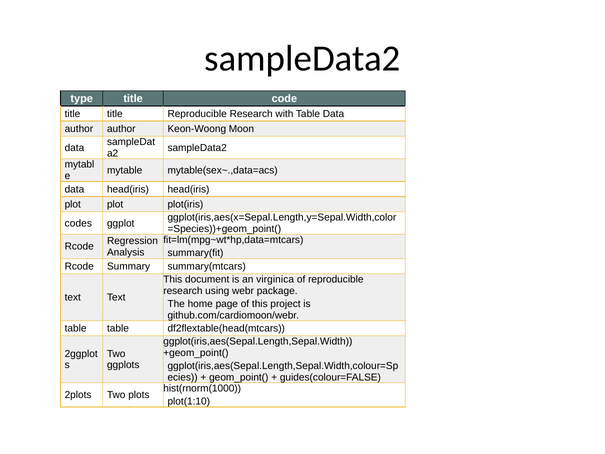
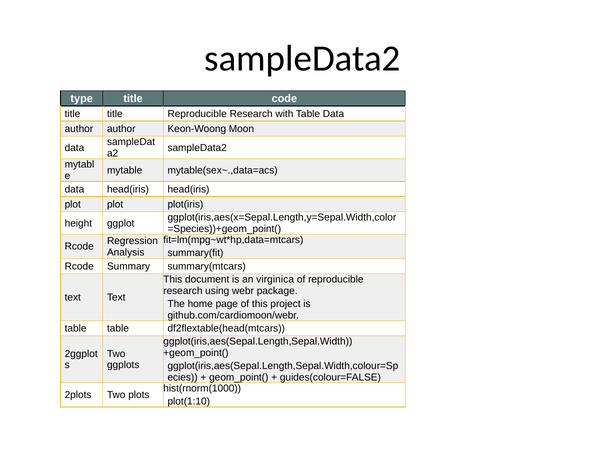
codes: codes -> height (78, 223)
